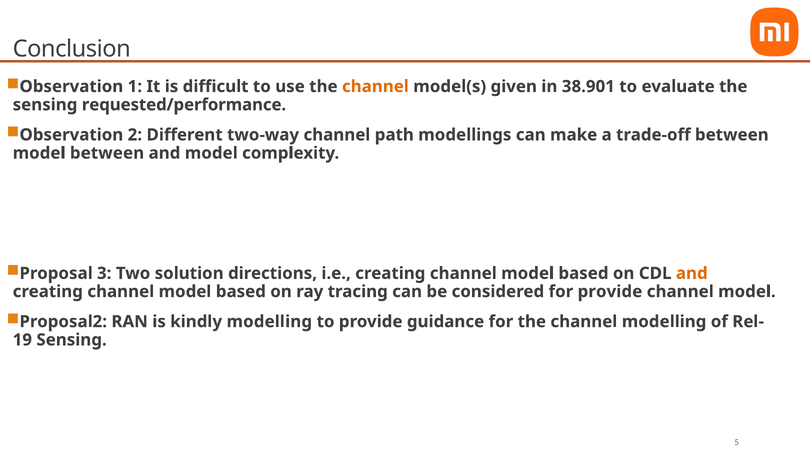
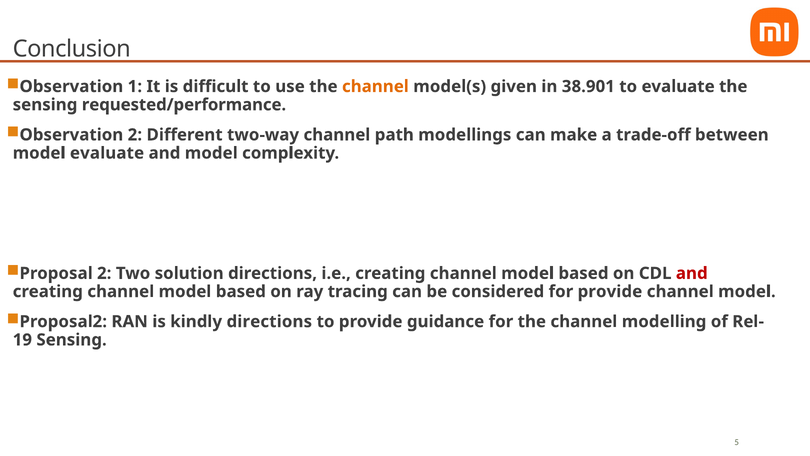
model between: between -> evaluate (107, 153)
Proposal 3: 3 -> 2 (104, 273)
and colour: orange -> red (692, 273)
kindly modelling: modelling -> directions (269, 321)
